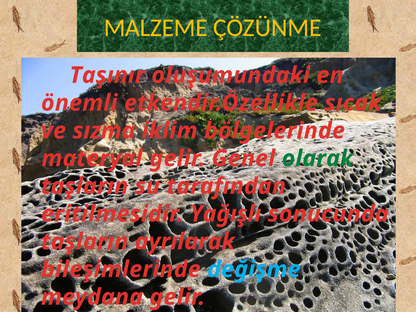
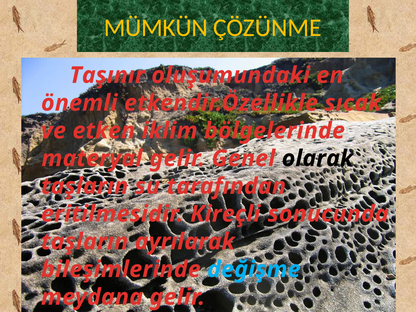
MALZEME: MALZEME -> MÜMKÜN (156, 28)
sızma: sızma -> etken (104, 131)
olarak colour: green -> black (317, 158)
Yağışlı: Yağışlı -> Kireçli (225, 214)
